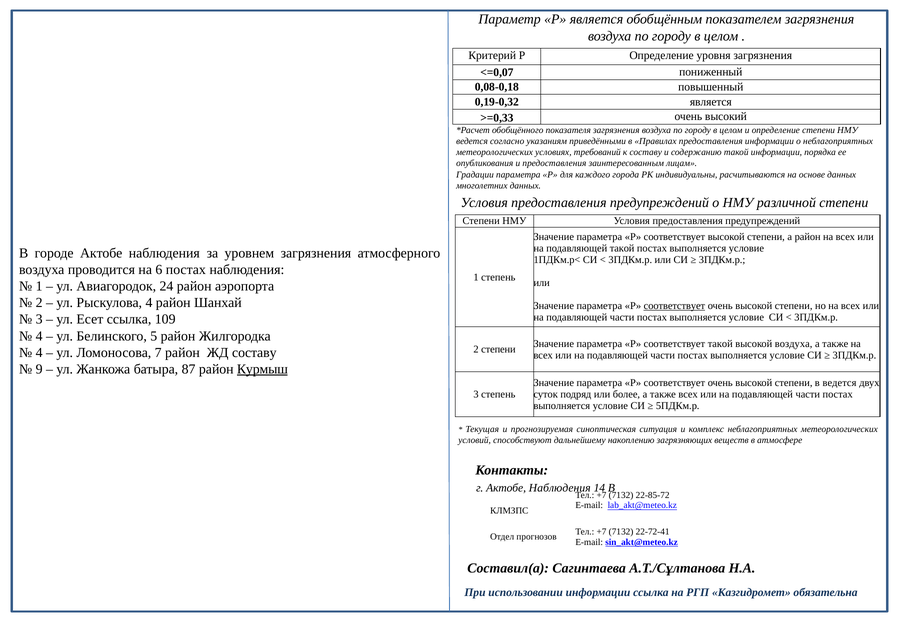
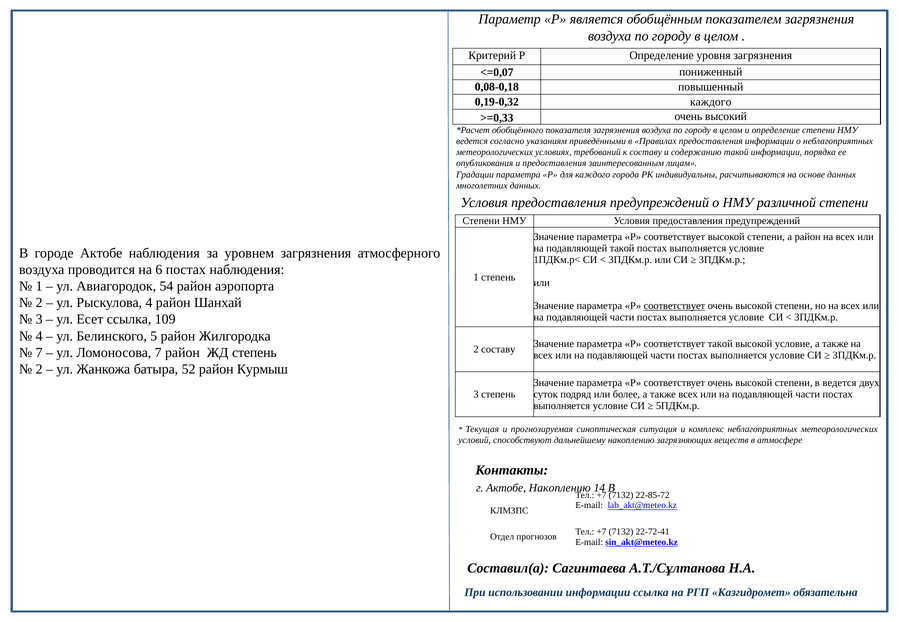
0,19-0,32 является: является -> каждого (711, 102)
24: 24 -> 54 (166, 286)
высокой воздуха: воздуха -> условие (794, 344)
2 степени: степени -> составу (498, 350)
4: 4 -> 7 (39, 353)
ЖД составу: составу -> степень (254, 353)
9: 9 -> 2 (39, 369)
87: 87 -> 52 (189, 369)
Курмыш underline: present -> none (262, 369)
г Актобе Наблюдения: Наблюдения -> Накоплению (560, 488)
